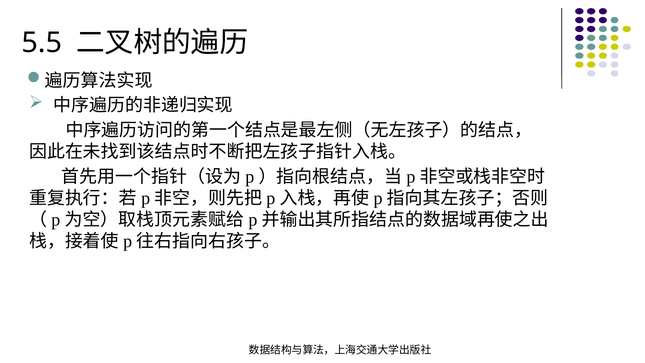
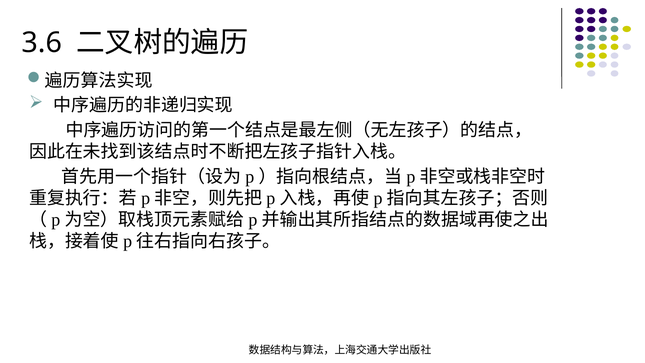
5.5: 5.5 -> 3.6 (42, 43)
